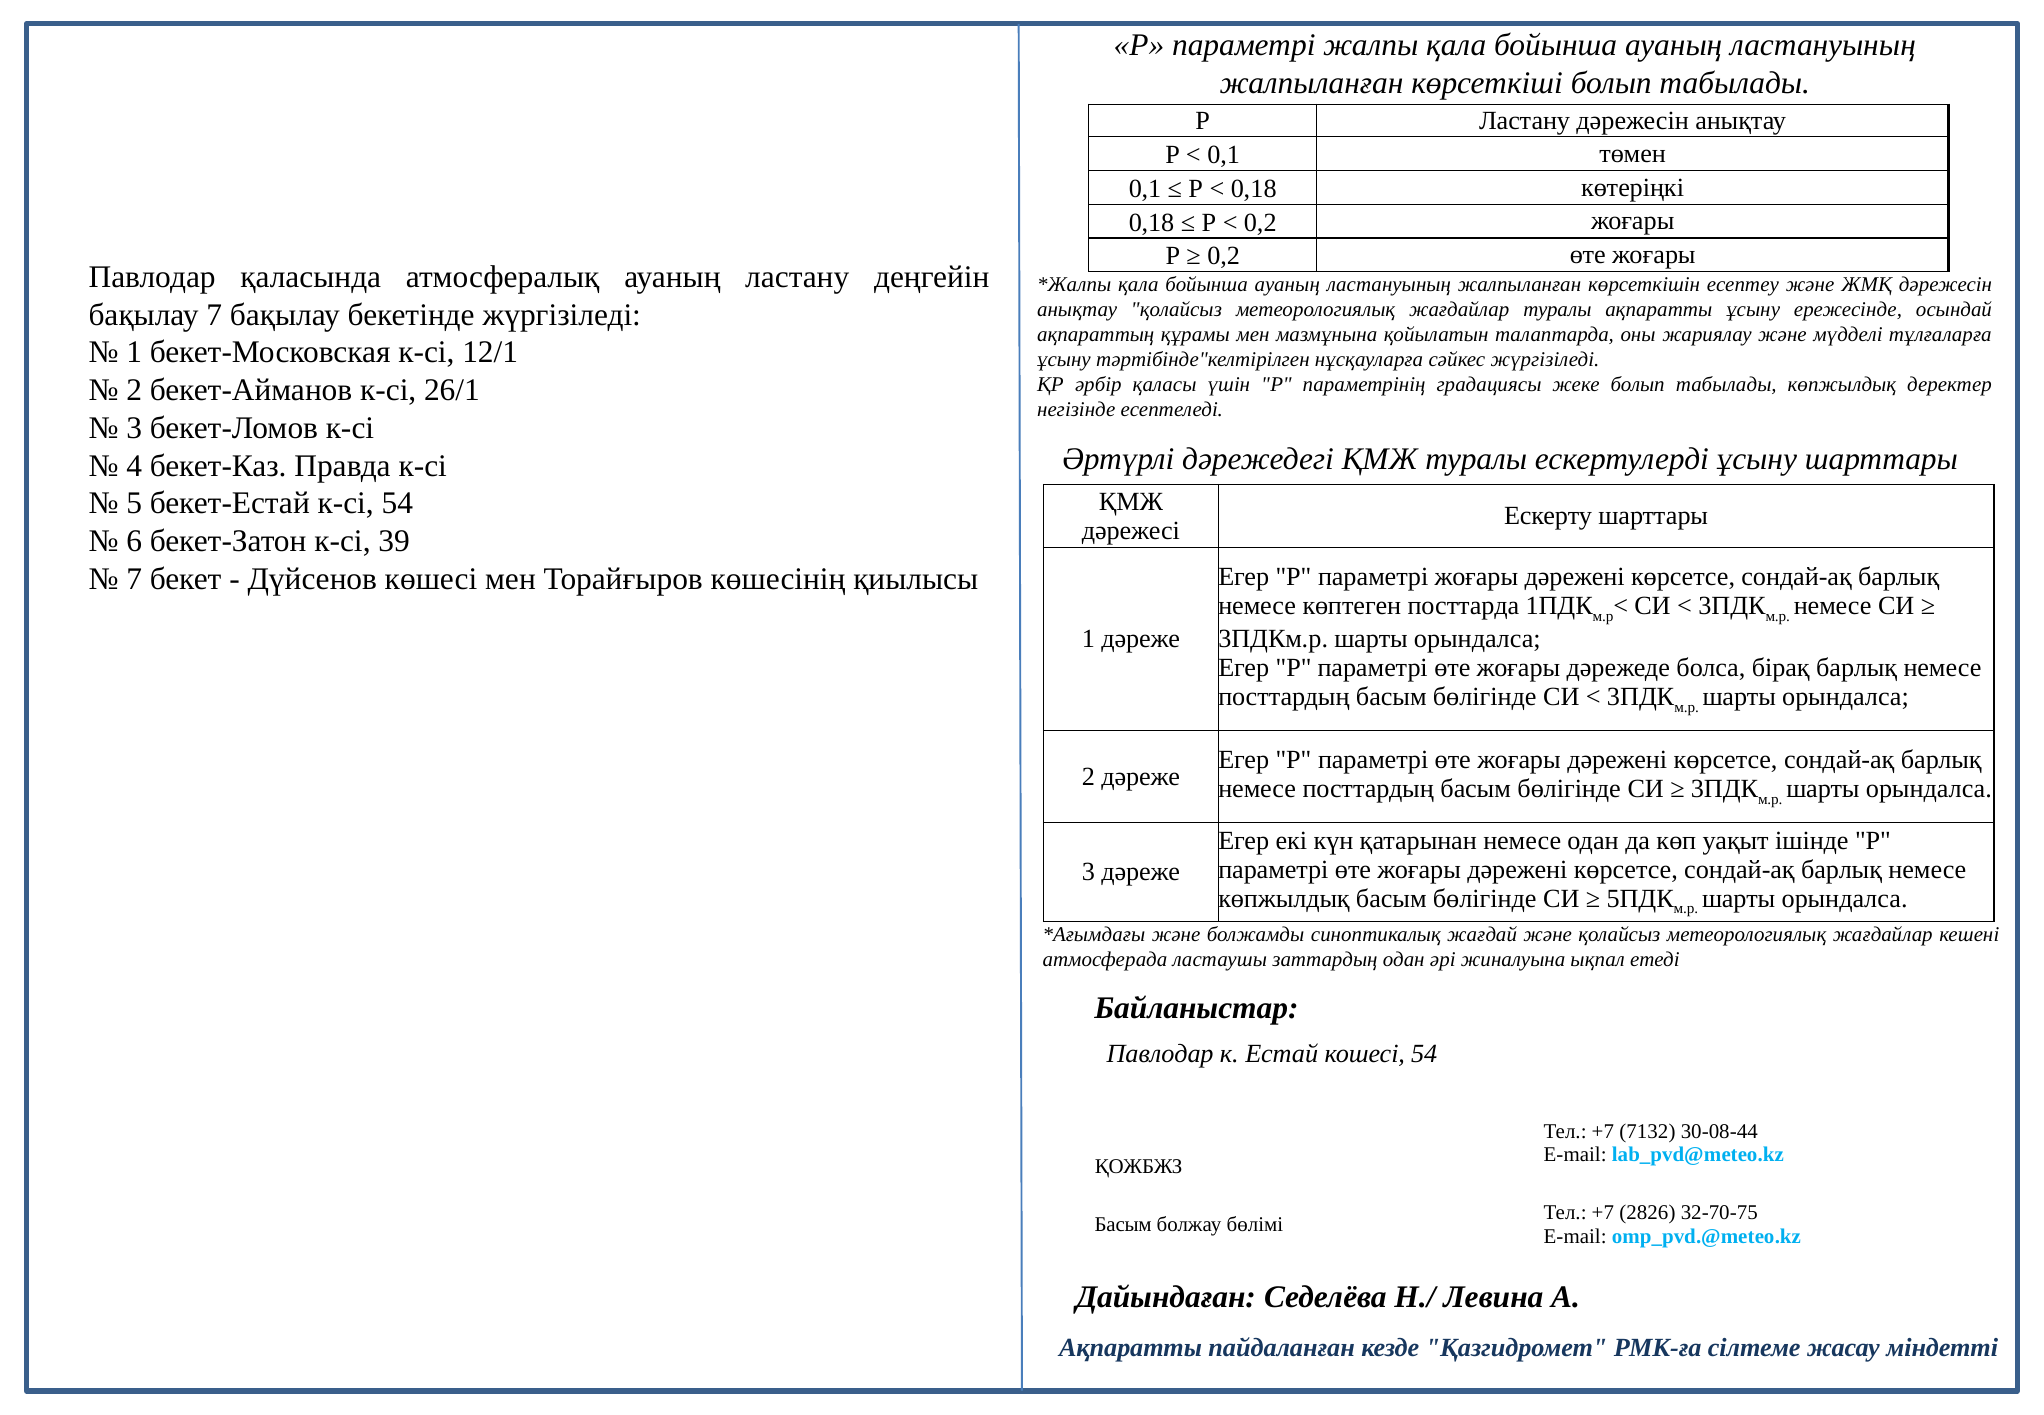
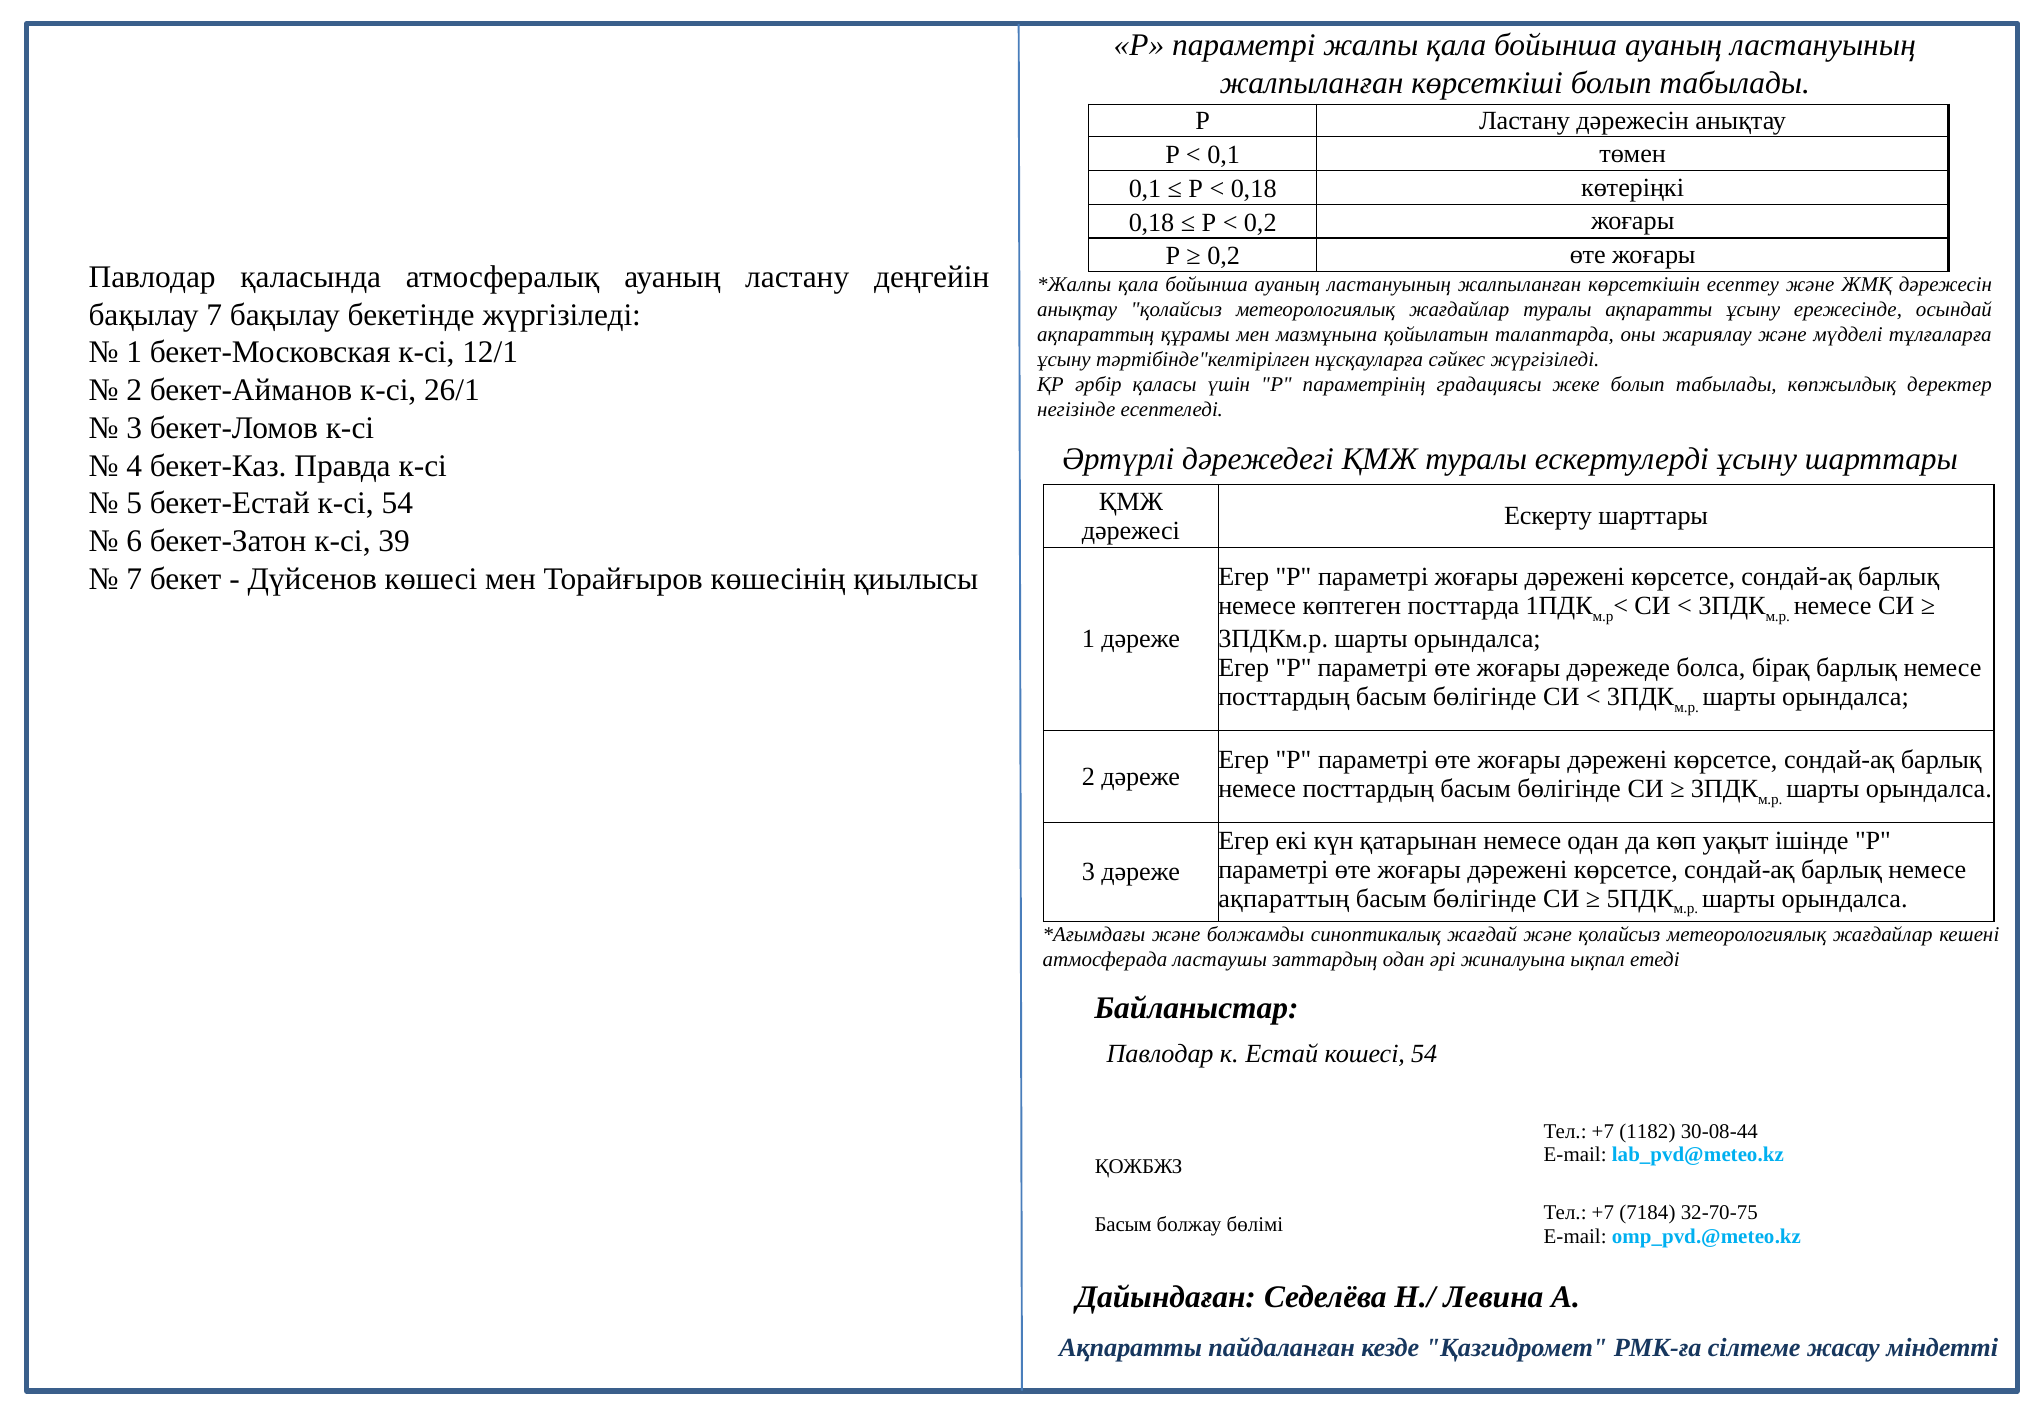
көпжылдық: көпжылдық -> ақпараттың (1284, 899)
7132: 7132 -> 1182 (1647, 1131)
2826: 2826 -> 7184 (1647, 1213)
